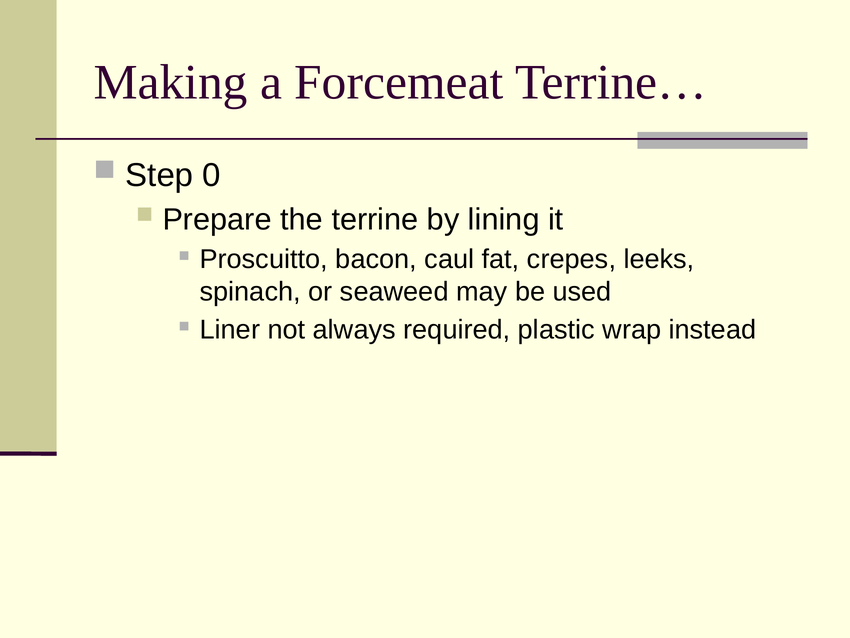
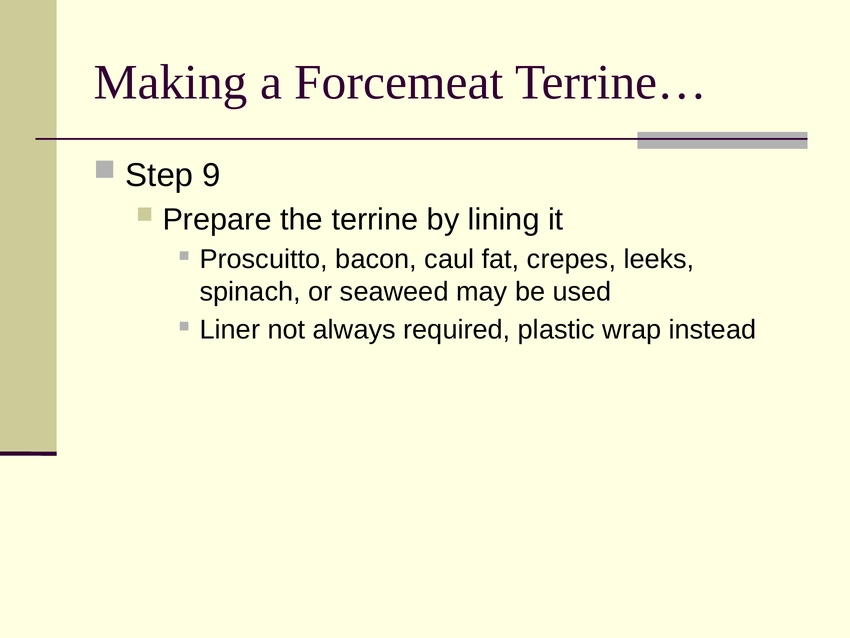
0: 0 -> 9 (212, 175)
